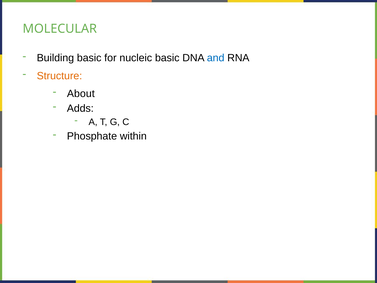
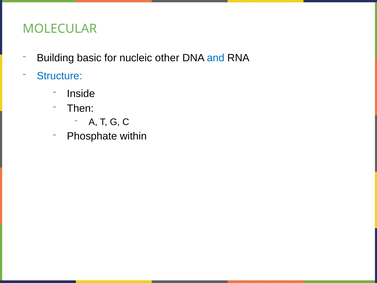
nucleic basic: basic -> other (167, 58)
Structure colour: orange -> blue (59, 76)
About: About -> Inside (81, 94)
Adds: Adds -> Then (80, 108)
